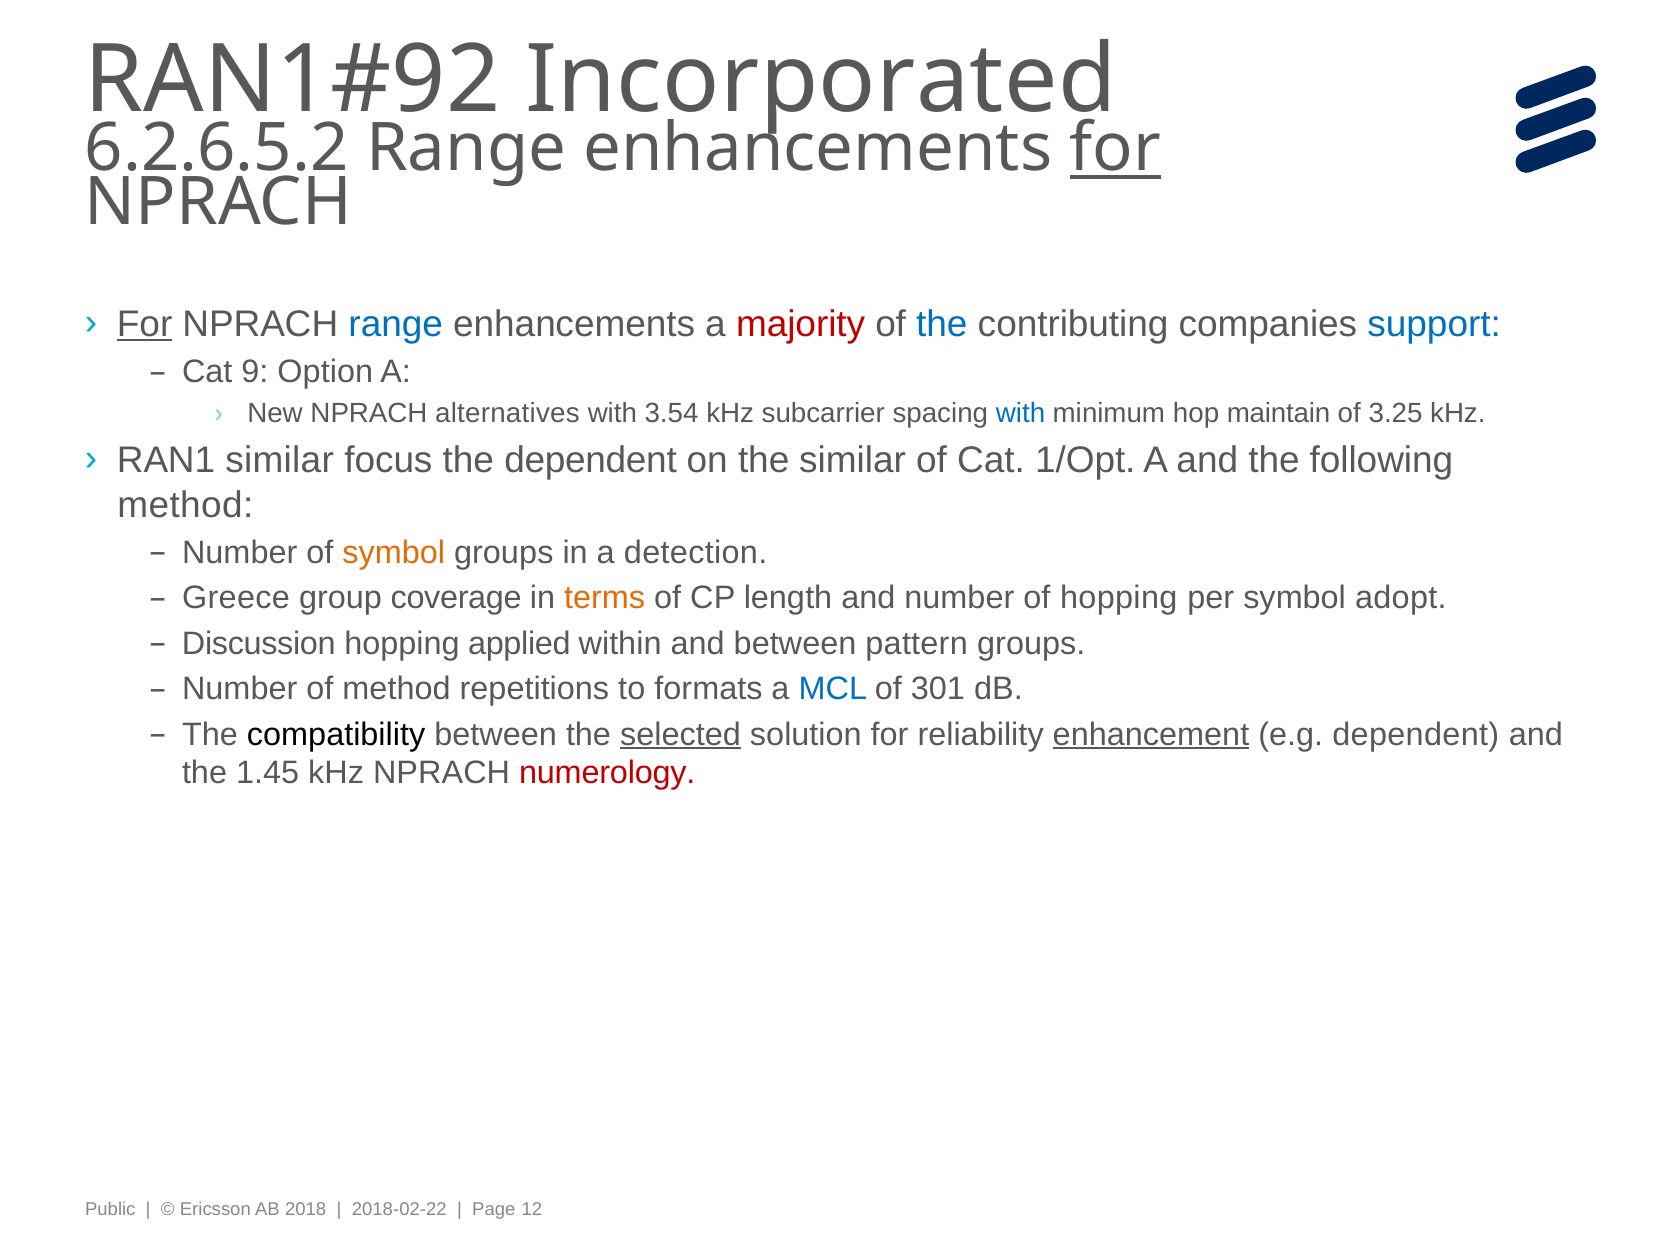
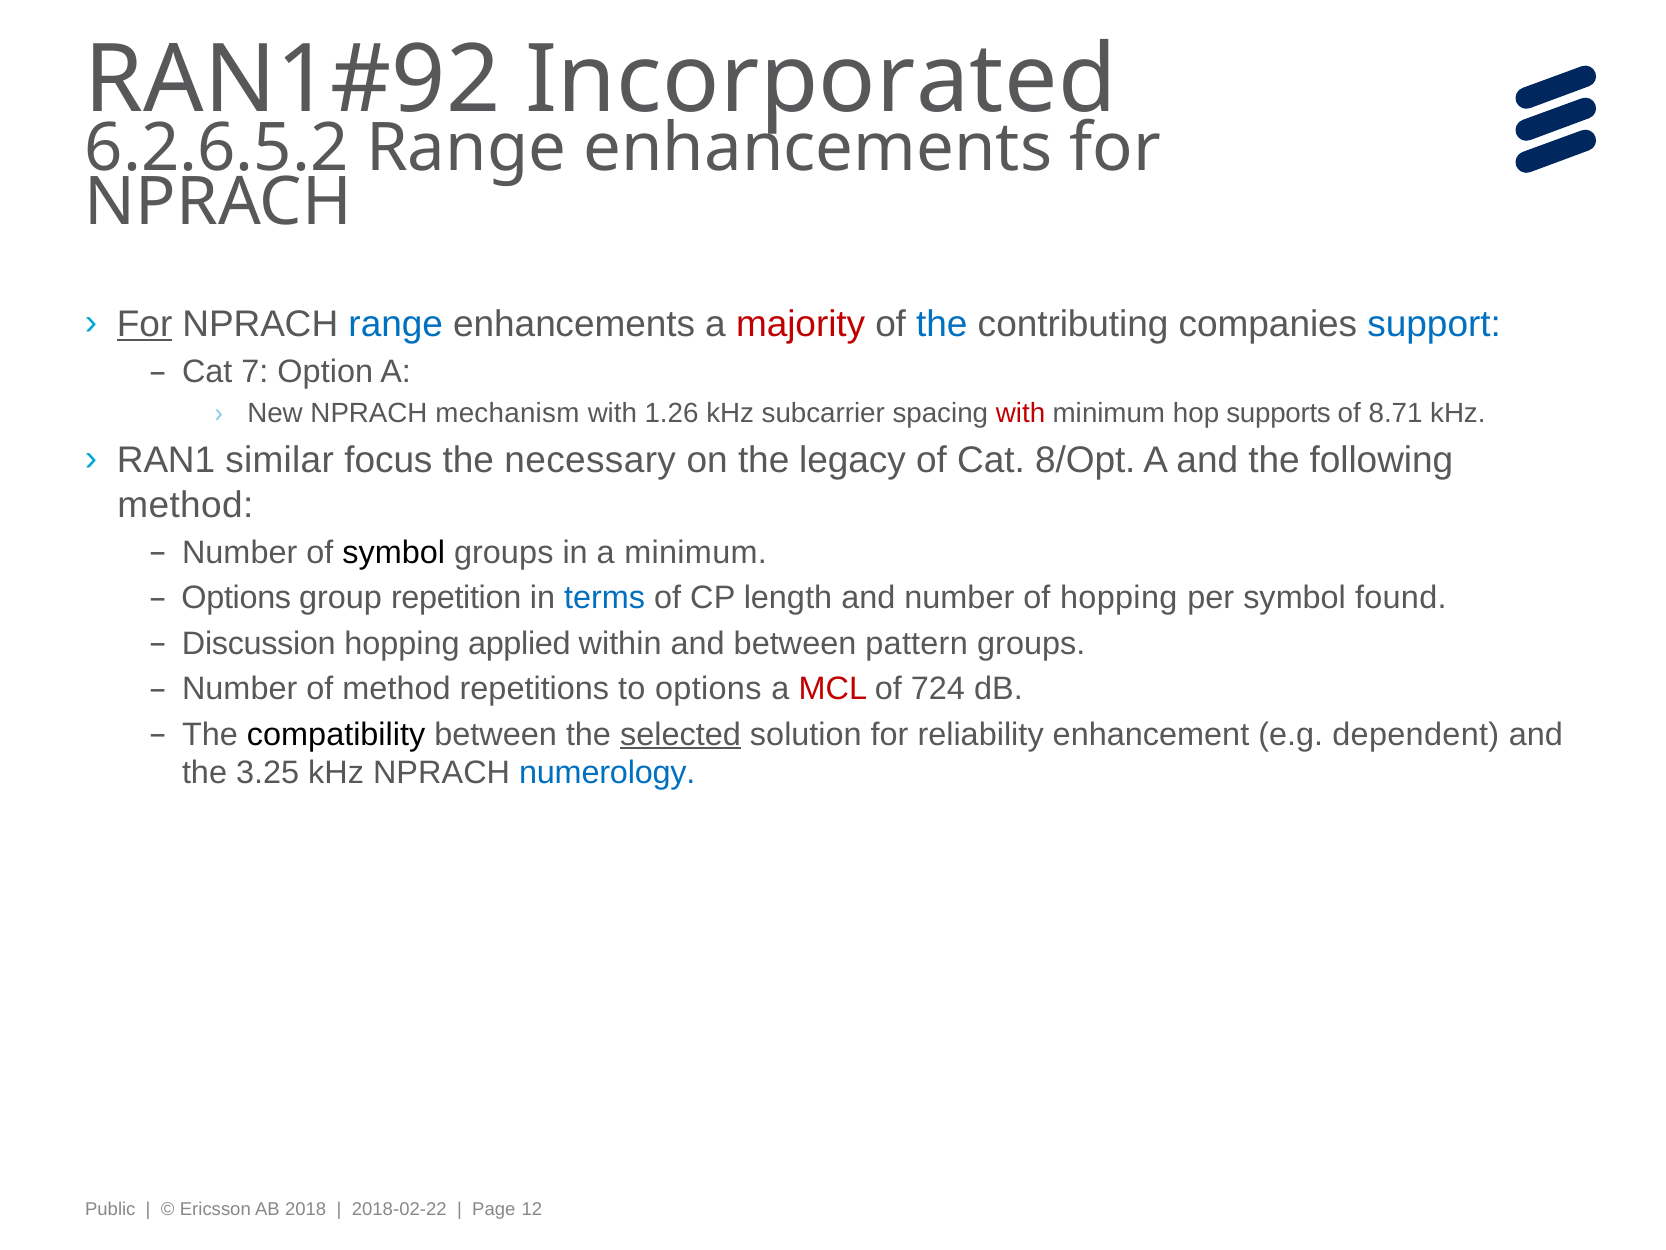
for underline: present -> none (1115, 148)
9: 9 -> 7 (255, 372)
alternatives: alternatives -> mechanism (507, 413)
3.54: 3.54 -> 1.26 (672, 413)
with colour: blue -> red (1021, 413)
maintain: maintain -> supports (1279, 413)
3.25: 3.25 -> 8.71 (1396, 413)
the dependent: dependent -> necessary (590, 460)
the similar: similar -> legacy (853, 460)
1/Opt: 1/Opt -> 8/Opt (1085, 460)
symbol colour: orange -> black (394, 553)
a detection: detection -> minimum (696, 553)
Greece: Greece -> Options (236, 598)
coverage: coverage -> repetition (456, 598)
terms colour: orange -> blue (605, 598)
adopt: adopt -> found (1401, 598)
to formats: formats -> options (708, 689)
MCL colour: blue -> red (833, 689)
301: 301 -> 724 (938, 689)
enhancement underline: present -> none (1151, 734)
1.45: 1.45 -> 3.25 (268, 773)
numerology colour: red -> blue (607, 773)
